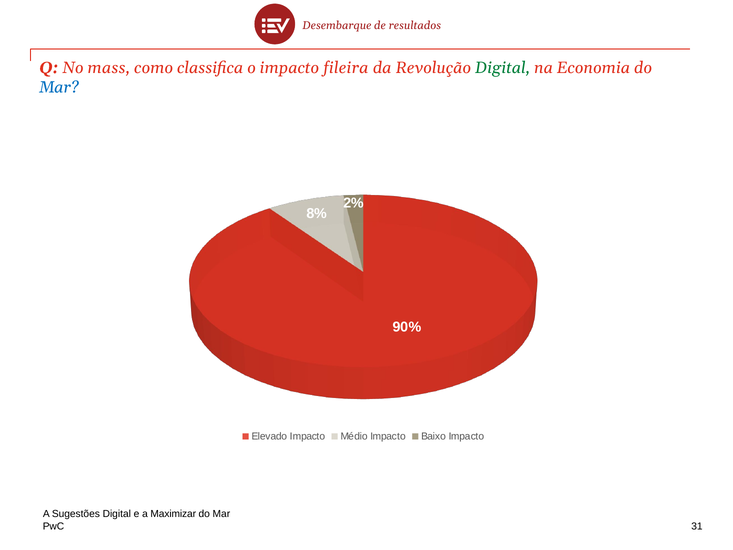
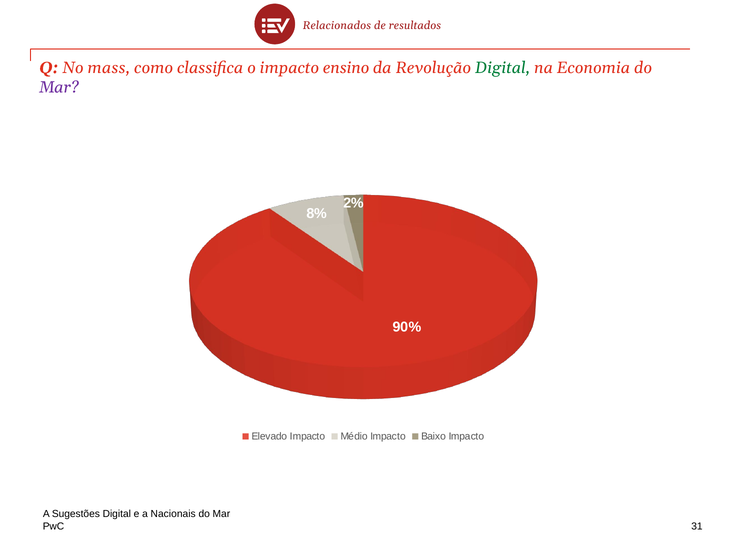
Desembarque: Desembarque -> Relacionados (337, 26)
fileira: fileira -> ensino (346, 68)
Mar colour: blue -> purple (59, 87)
Maximizar: Maximizar -> Nacionais (173, 514)
